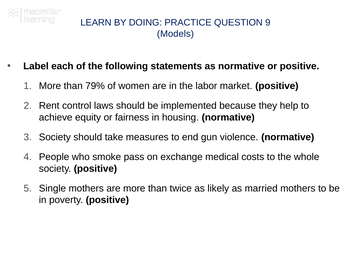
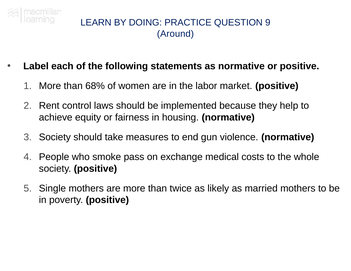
Models: Models -> Around (175, 34)
79%: 79% -> 68% (95, 86)
